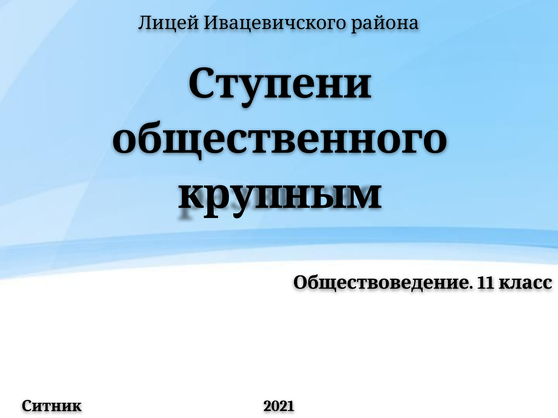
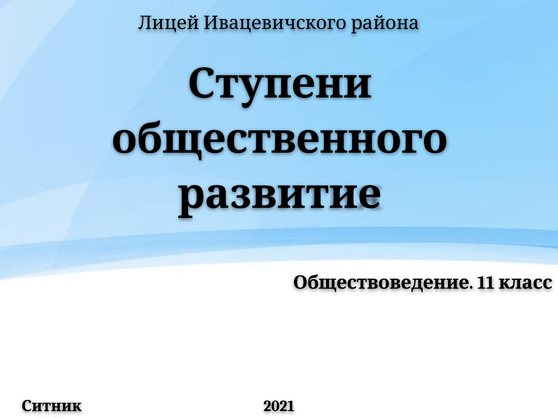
крупным: крупным -> развитие (280, 194)
